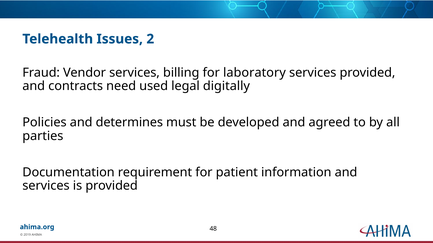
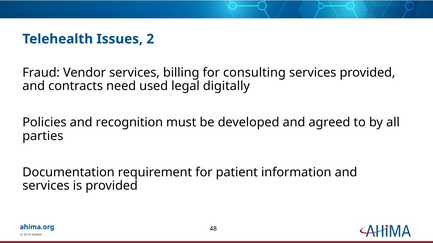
laboratory: laboratory -> consulting (254, 73)
determines: determines -> recognition (129, 123)
